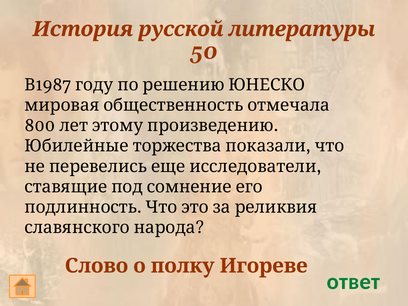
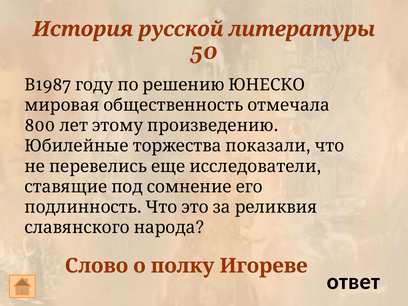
ответ colour: green -> black (353, 282)
